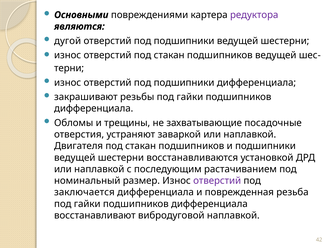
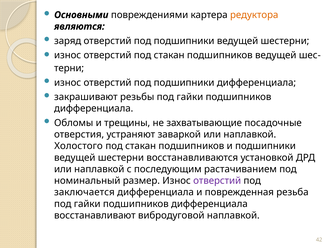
редуктора colour: purple -> orange (254, 15)
дугой: дугой -> заряд (68, 41)
Двигателя: Двигателя -> Холостого (78, 146)
